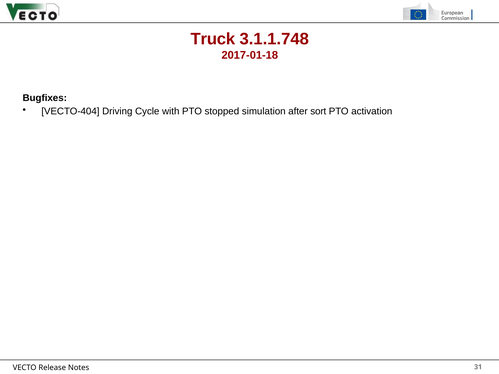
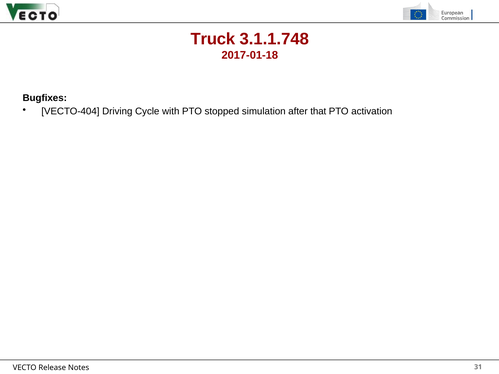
sort: sort -> that (318, 111)
